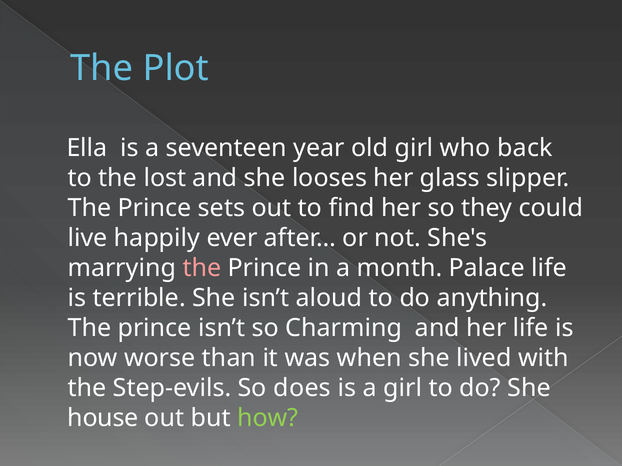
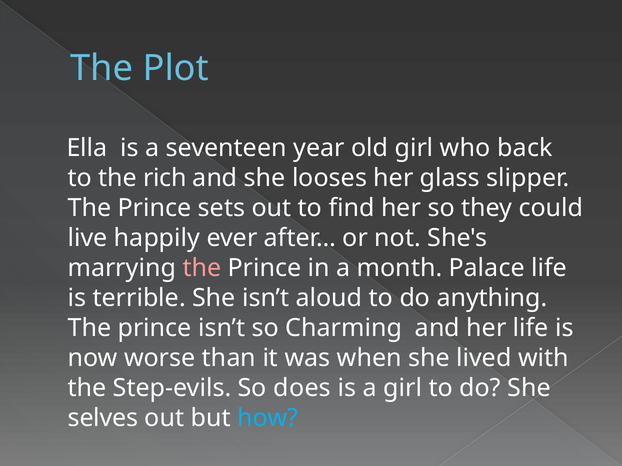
lost: lost -> rich (165, 178)
house: house -> selves (103, 419)
how colour: light green -> light blue (268, 419)
